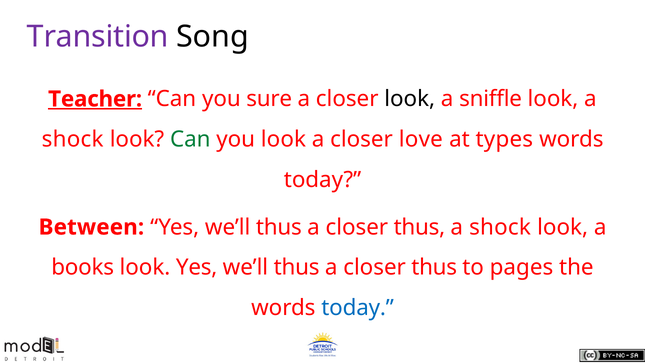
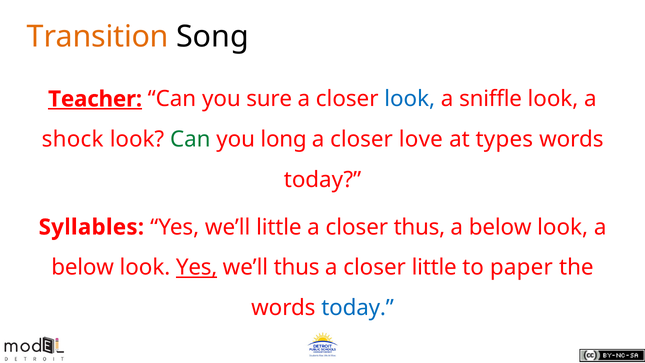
Transition colour: purple -> orange (98, 37)
look colour: black -> blue (410, 99)
you look: look -> long (284, 139)
Between: Between -> Syllables (91, 227)
thus: thus -> little (279, 227)
shock: shock -> below (500, 227)
books: books -> below (83, 267)
Yes underline: none -> present (197, 267)
thus: thus -> little (434, 267)
pages: pages -> paper (521, 267)
